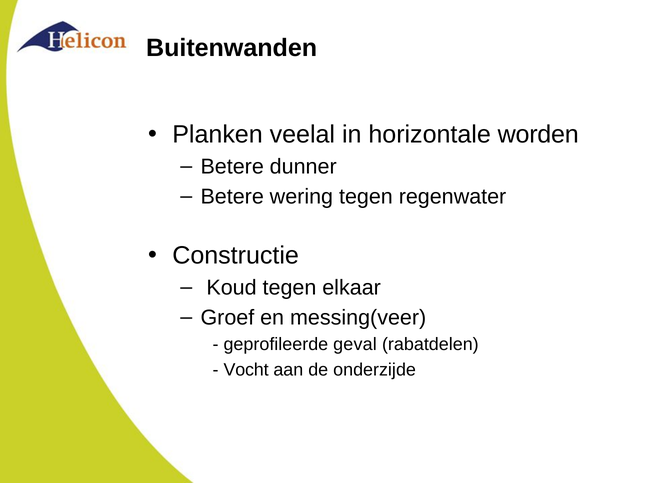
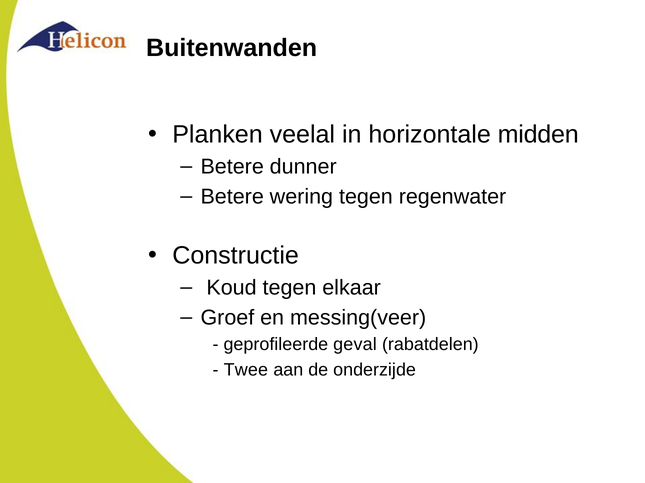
worden: worden -> midden (538, 135)
Vocht: Vocht -> Twee (246, 370)
